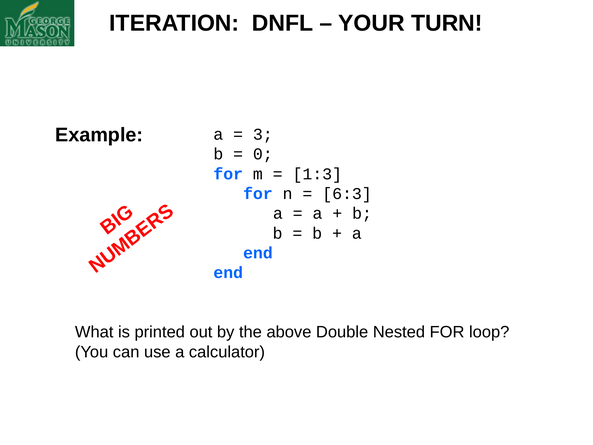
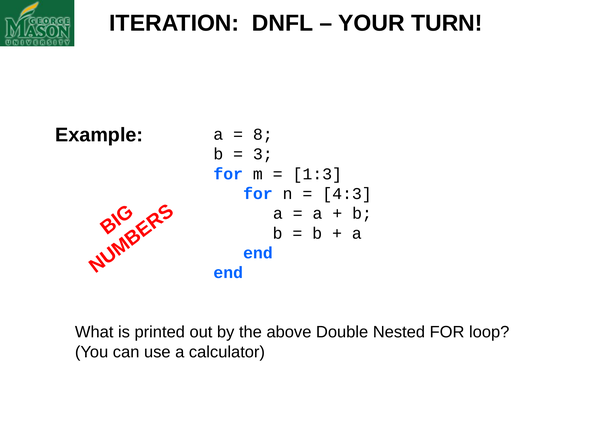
3: 3 -> 8 (263, 134)
0: 0 -> 3 (263, 154)
6:3: 6:3 -> 4:3 (347, 194)
